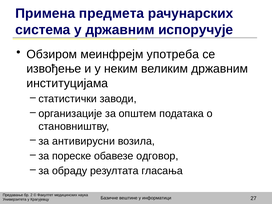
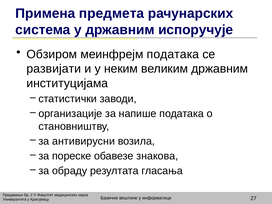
меинфрејм употреба: употреба -> података (173, 54)
извођење: извођење -> развијати (54, 69)
општем: општем -> напише (138, 114)
одговор: одговор -> знакова (157, 156)
